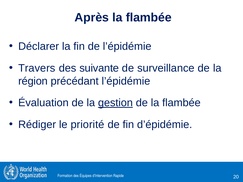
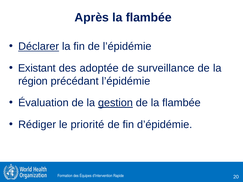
Déclarer underline: none -> present (39, 46)
Travers: Travers -> Existant (37, 68)
suivante: suivante -> adoptée (99, 68)
